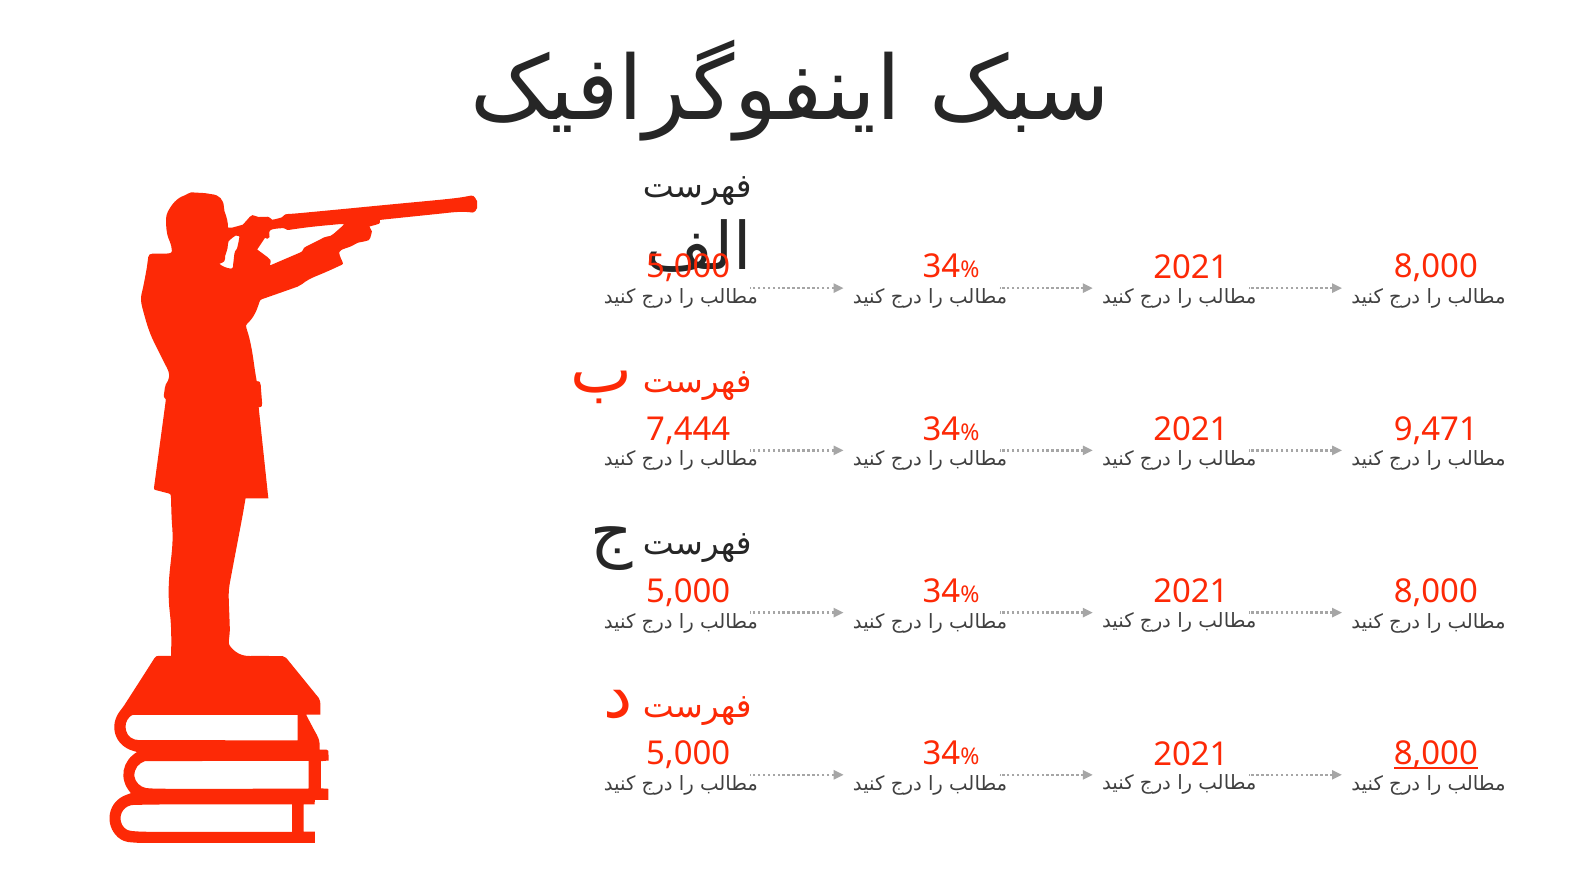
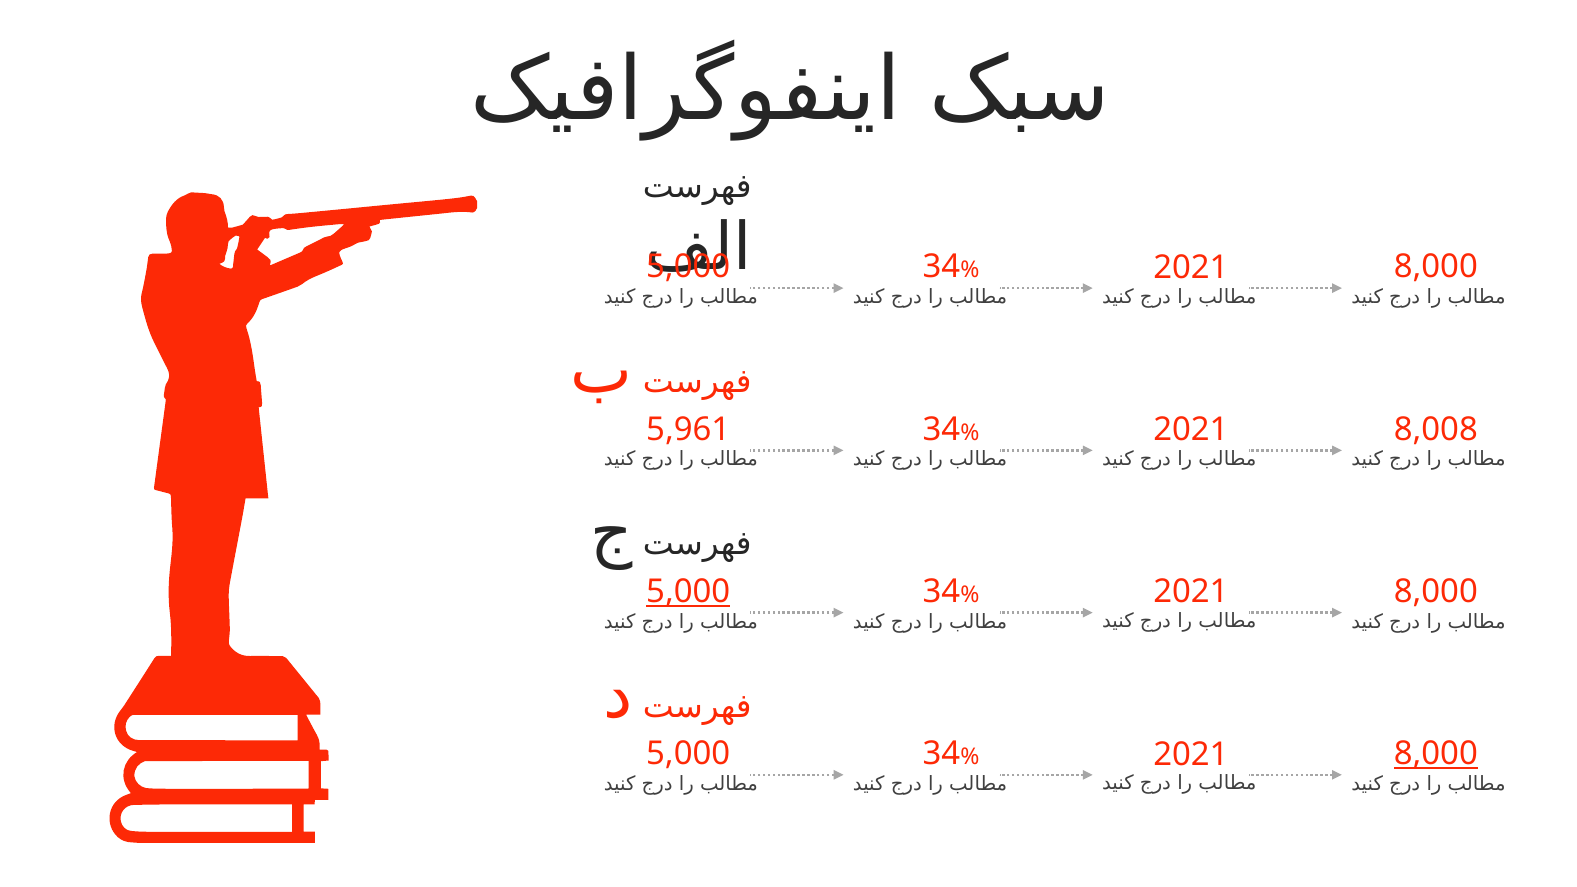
7,444: 7,444 -> 5,961 (688, 429)
9,471: 9,471 -> 8,008 (1436, 429)
5,000 underline: none -> present (688, 592)
